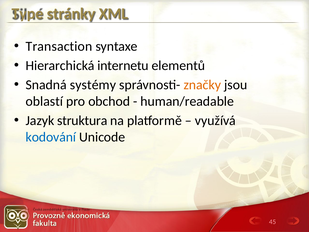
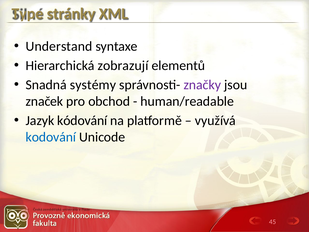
Transaction: Transaction -> Understand (59, 46)
internetu: internetu -> zobrazují (123, 66)
značky colour: orange -> purple (202, 85)
oblastí: oblastí -> značek (44, 101)
struktura: struktura -> kódování (82, 121)
